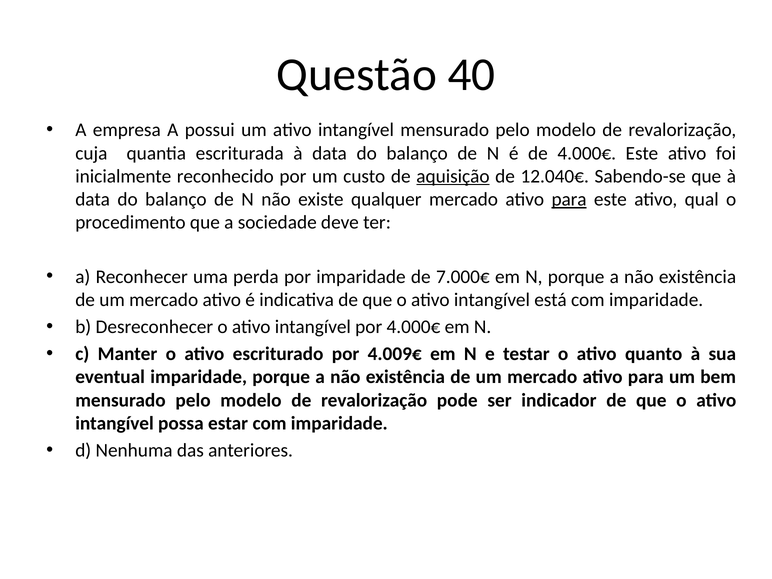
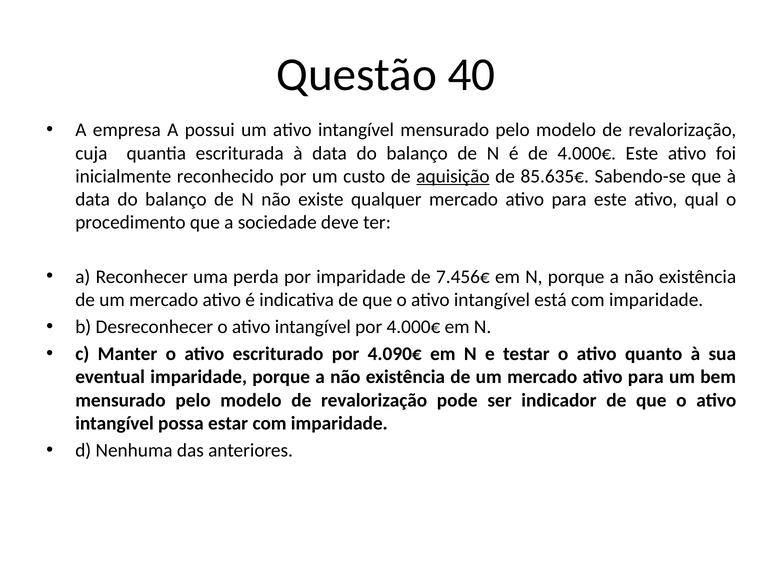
12.040€: 12.040€ -> 85.635€ (555, 176)
para underline: present -> none (569, 199)
7.000€: 7.000€ -> 7.456€ (463, 277)
4.009€: 4.009€ -> 4.090€ (395, 354)
